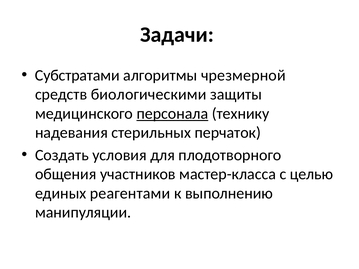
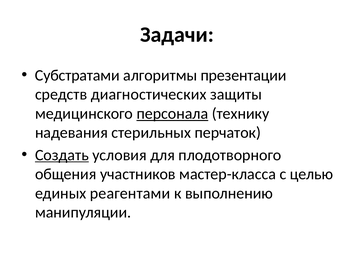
чрезмерной: чрезмерной -> презентации (244, 75)
биологическими: биологическими -> диагностических (149, 94)
Создать underline: none -> present (62, 155)
